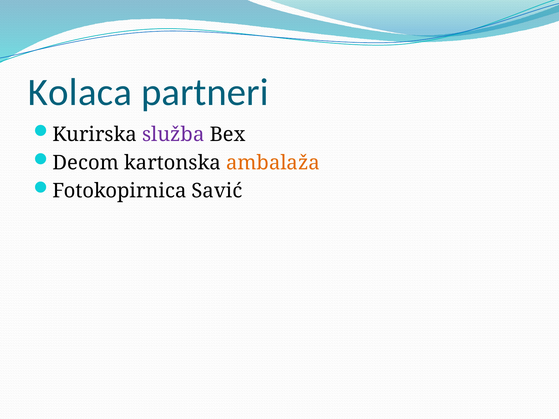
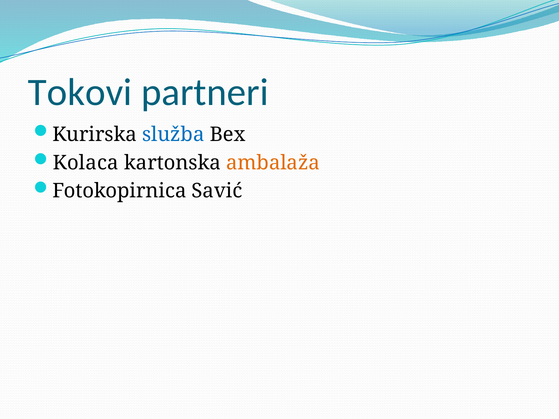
Kolaca: Kolaca -> Tokovi (80, 92)
služba colour: purple -> blue (173, 135)
Decom: Decom -> Kolaca (86, 163)
